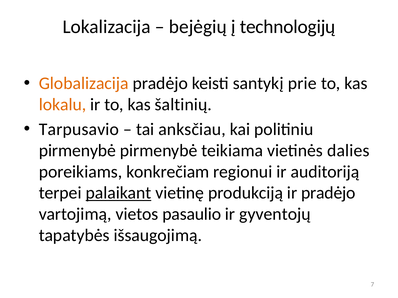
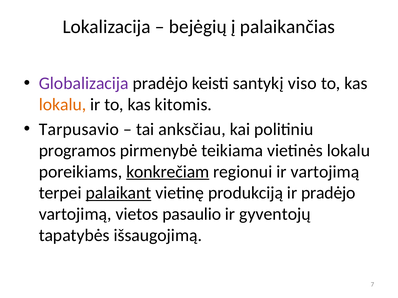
technologijų: technologijų -> palaikančias (287, 27)
Globalizacija colour: orange -> purple (84, 83)
prie: prie -> viso (302, 83)
šaltinių: šaltinių -> kitomis (183, 105)
pirmenybė: pirmenybė -> programos (77, 151)
vietinės dalies: dalies -> lokalu (348, 151)
konkrečiam underline: none -> present (168, 172)
ir auditoriją: auditoriją -> vartojimą (325, 172)
